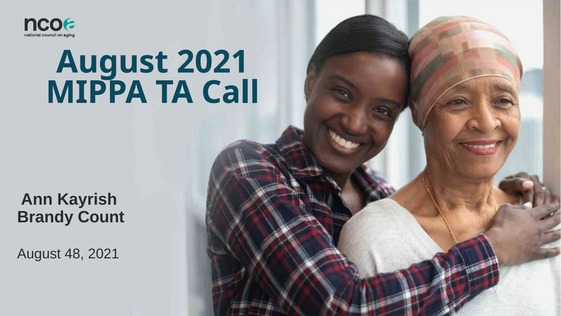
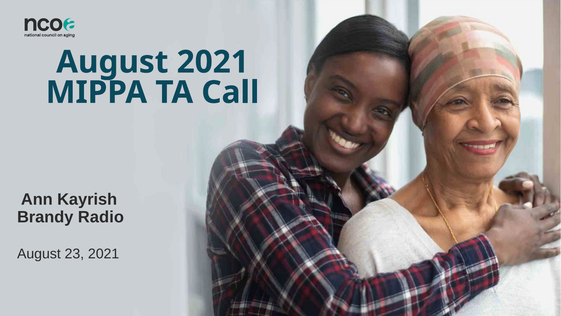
Count: Count -> Radio (101, 217)
48: 48 -> 23 (74, 254)
